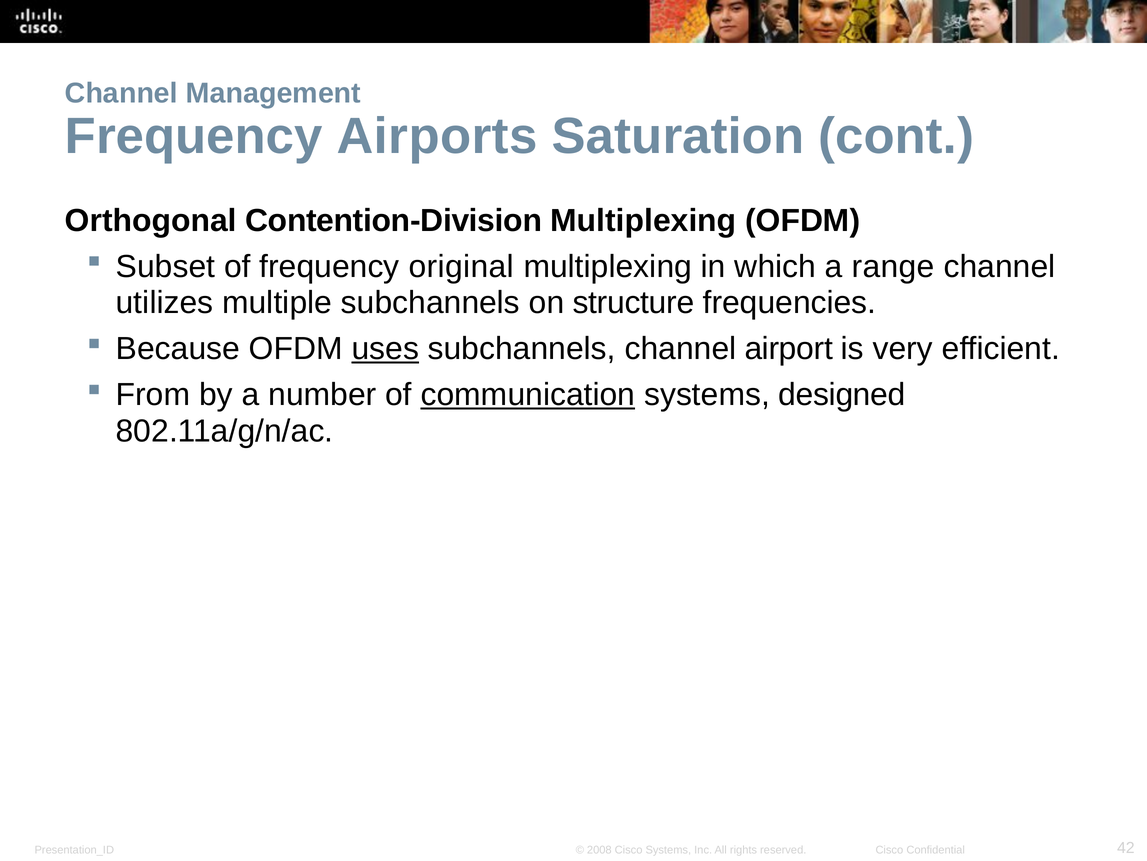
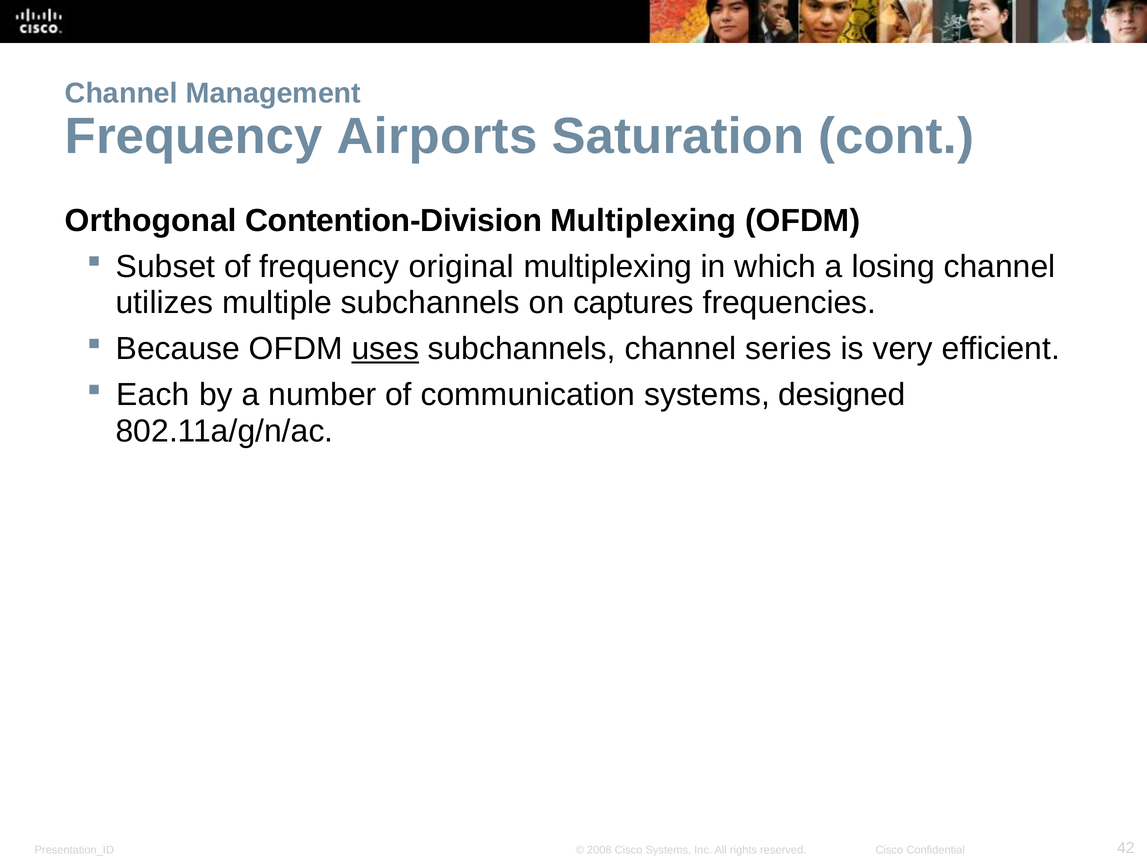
range: range -> losing (893, 266)
structure: structure -> captures (634, 303)
airport: airport -> series (788, 349)
From: From -> Each (153, 394)
communication underline: present -> none (528, 394)
